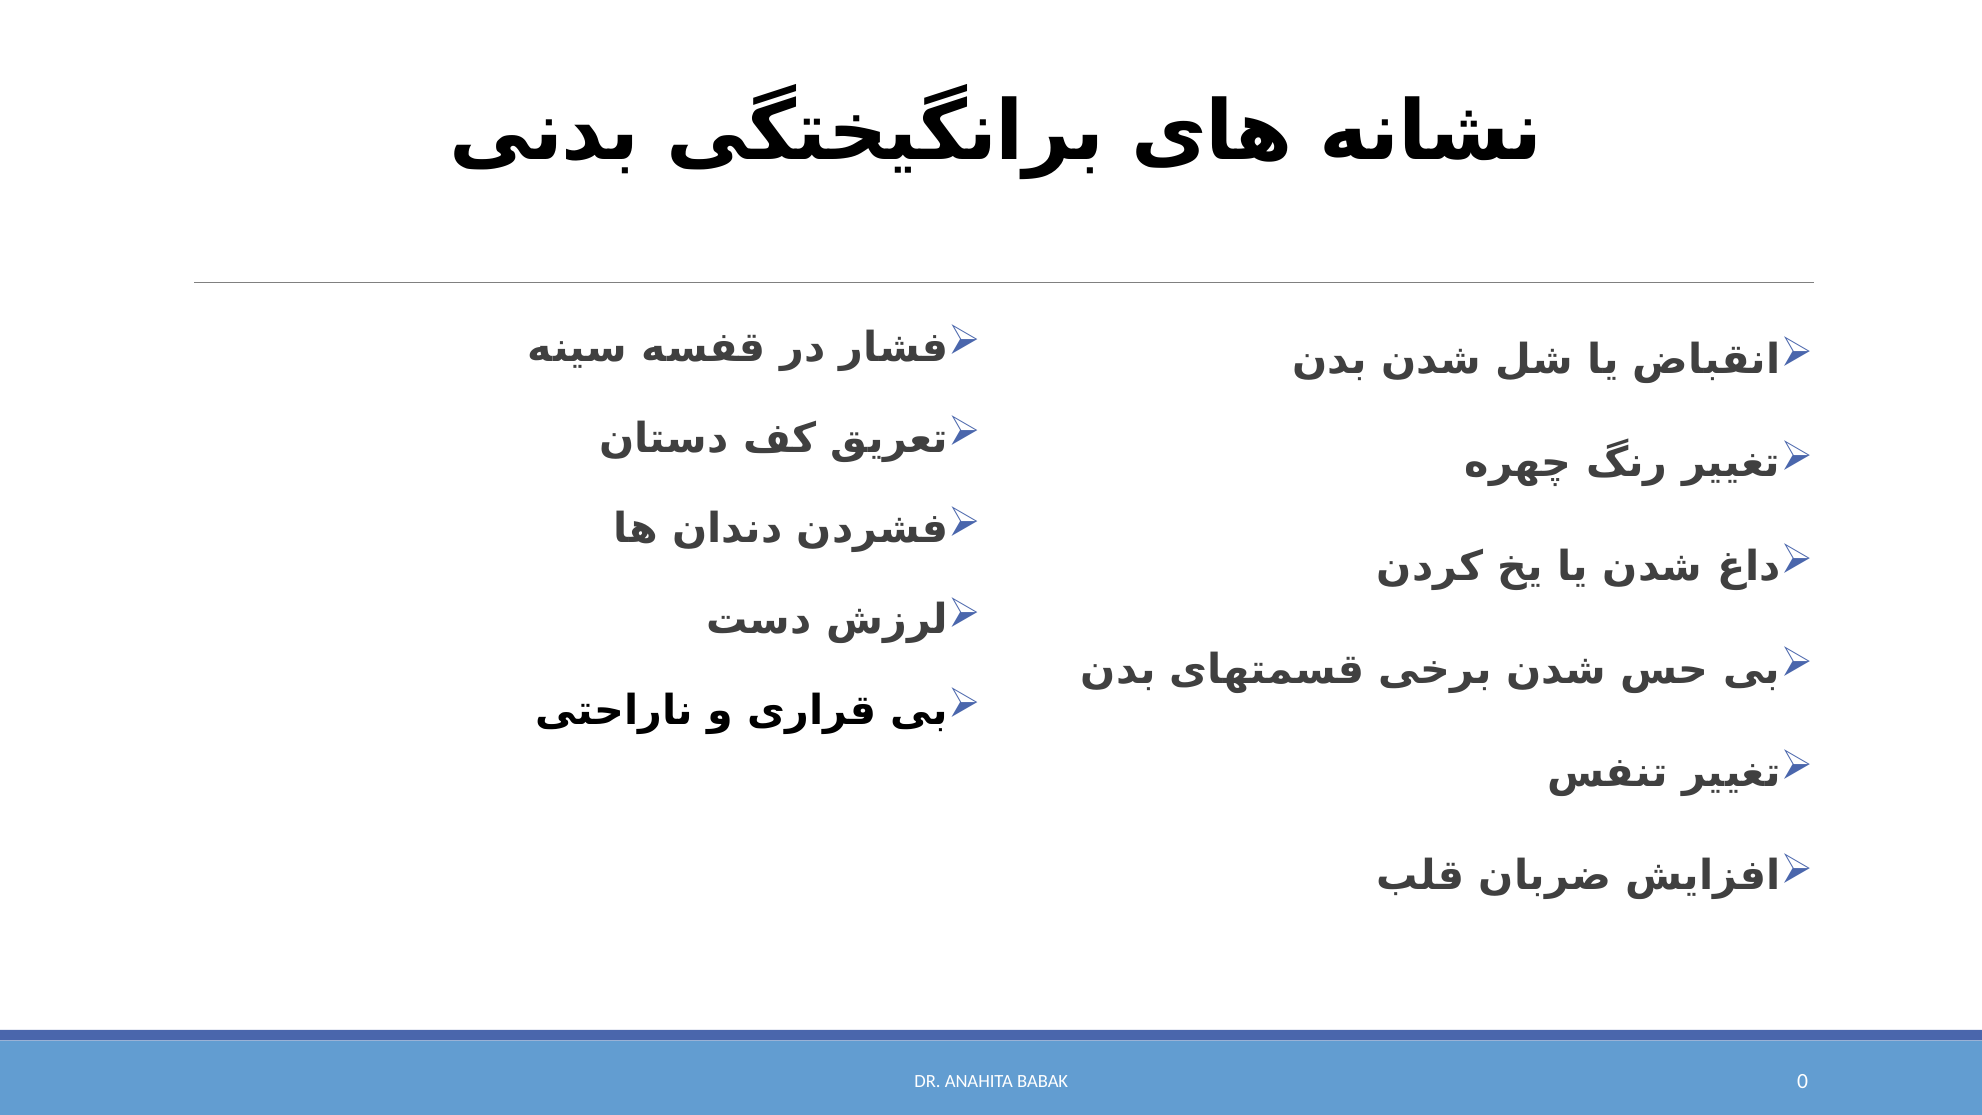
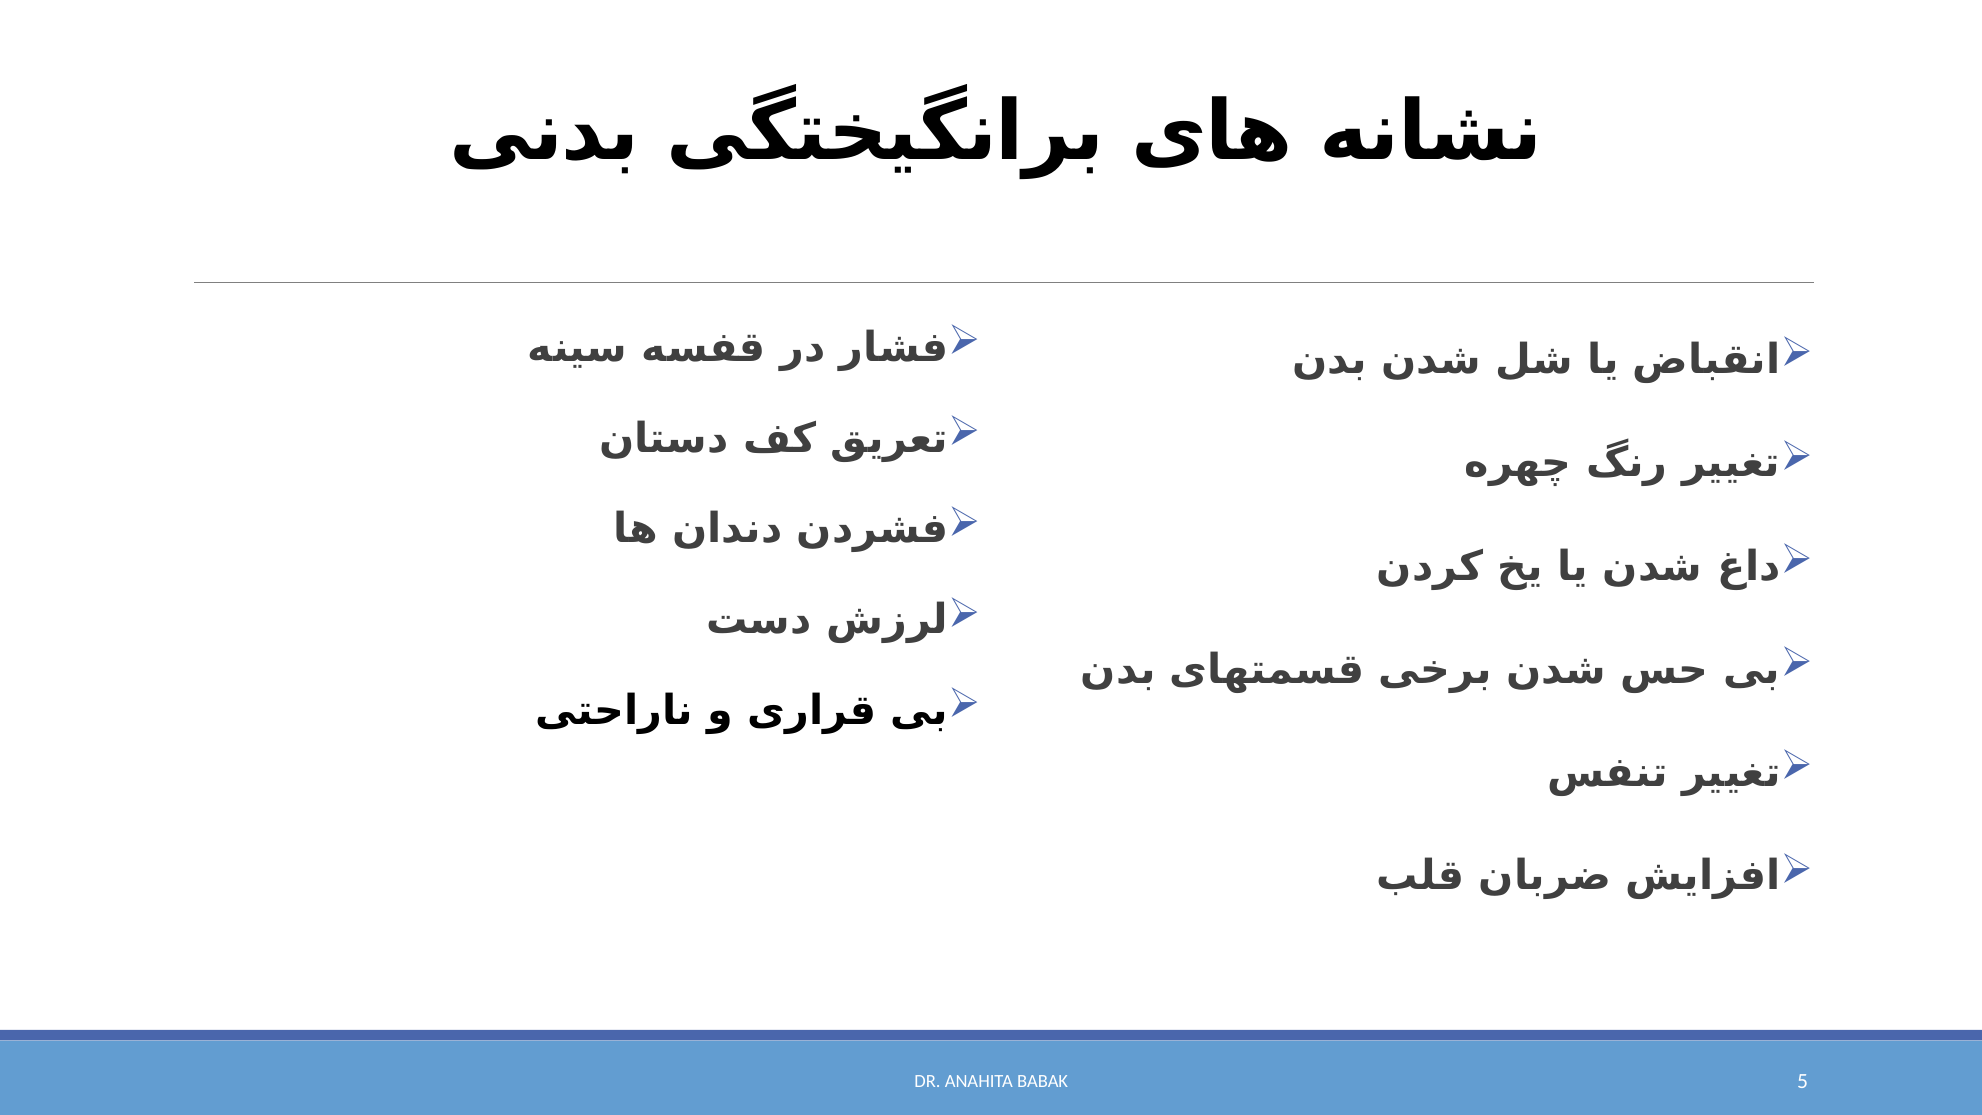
0: 0 -> 5 (1802, 1081)
